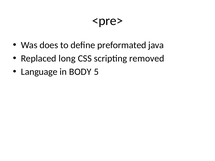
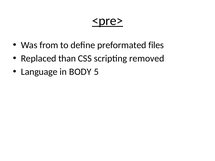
<pre> underline: none -> present (107, 21)
does: does -> from (49, 45)
java: java -> files (156, 45)
long: long -> than (67, 58)
